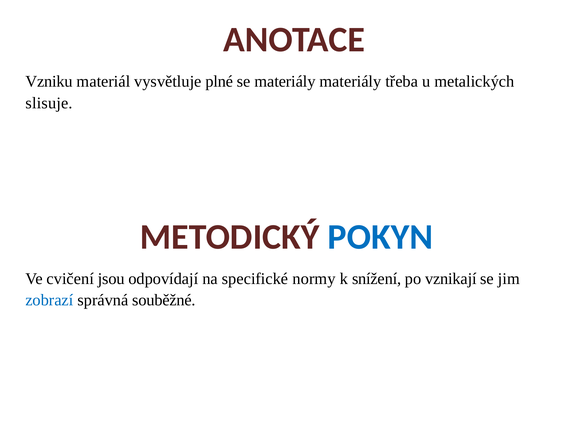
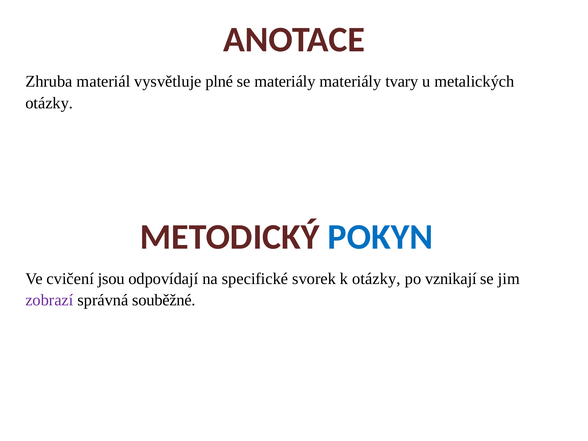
Vzniku: Vzniku -> Zhruba (49, 82)
třeba: třeba -> tvary (402, 82)
slisuje: slisuje -> otázky (49, 103)
normy: normy -> svorek (314, 279)
k snížení: snížení -> otázky (376, 279)
zobrazí colour: blue -> purple (49, 300)
